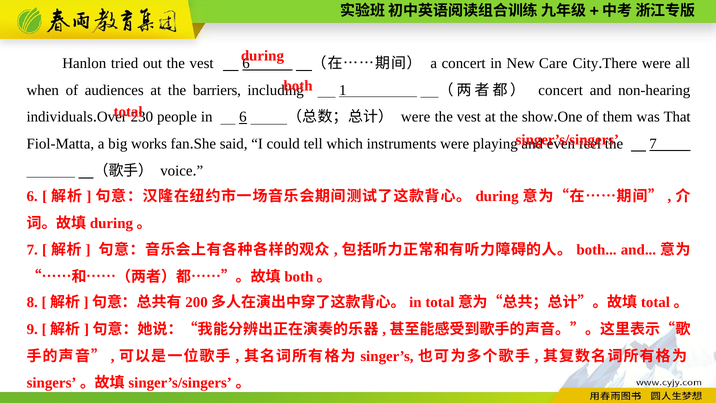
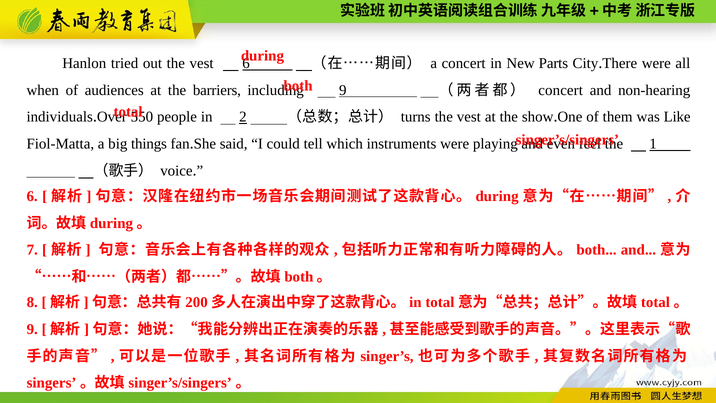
Care: Care -> Parts (553, 63)
1: 1 -> 9 (343, 90)
230: 230 -> 550 (142, 117)
in 6: 6 -> 2 (243, 117)
were: were -> turns (416, 117)
That: That -> Like (677, 117)
works: works -> things (149, 144)
7: 7 -> 1 (653, 144)
